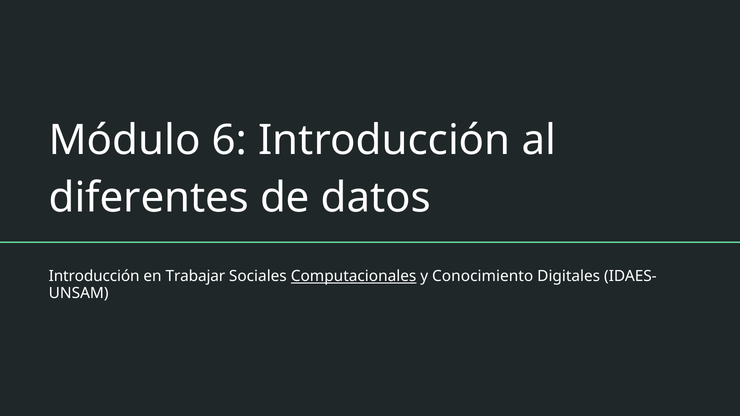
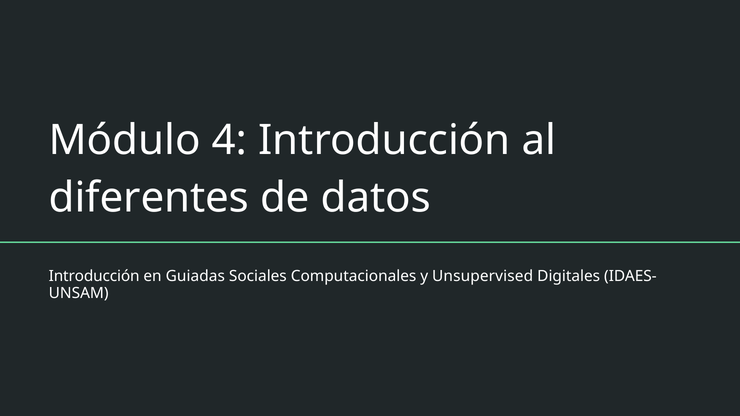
6: 6 -> 4 (229, 140)
Trabajar: Trabajar -> Guiadas (195, 276)
Computacionales underline: present -> none (354, 276)
Conocimiento: Conocimiento -> Unsupervised (483, 276)
